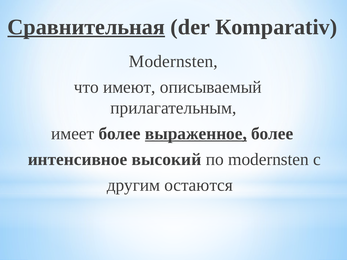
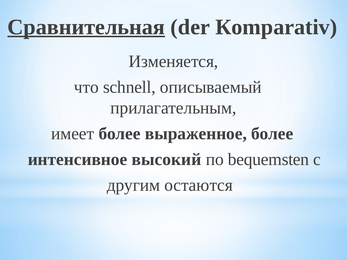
Modernsten: Modernsten -> Изменяется (174, 61)
имеют: имеют -> schnell (129, 87)
выраженное underline: present -> none (196, 134)
по modernsten: modernsten -> bequemsten (269, 159)
